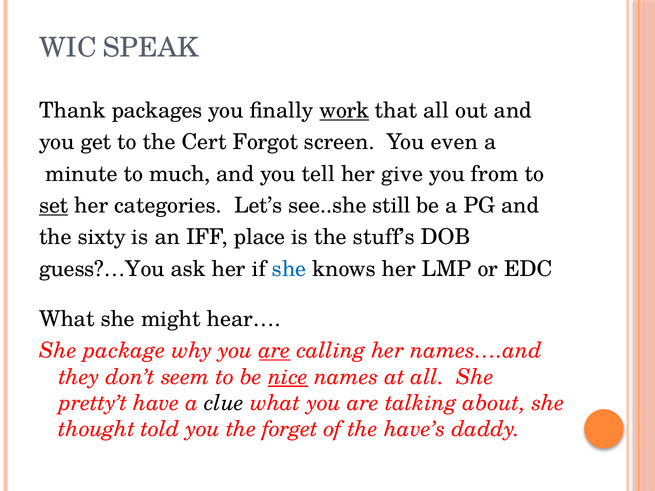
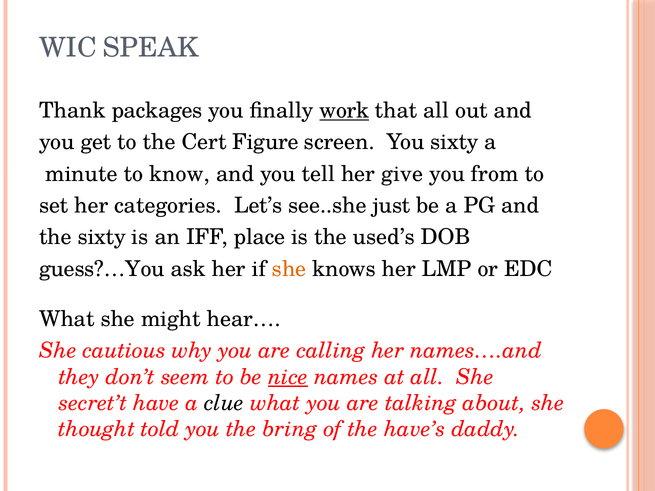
Forgot: Forgot -> Figure (266, 142)
You even: even -> sixty (455, 142)
much: much -> know (180, 174)
set underline: present -> none (54, 206)
still: still -> just (392, 206)
stuff’s: stuff’s -> used’s (384, 237)
she colour: blue -> orange (289, 269)
package: package -> cautious (124, 351)
are underline: present -> none (275, 351)
pretty’t: pretty’t -> secret’t (93, 403)
forget: forget -> bring (290, 429)
